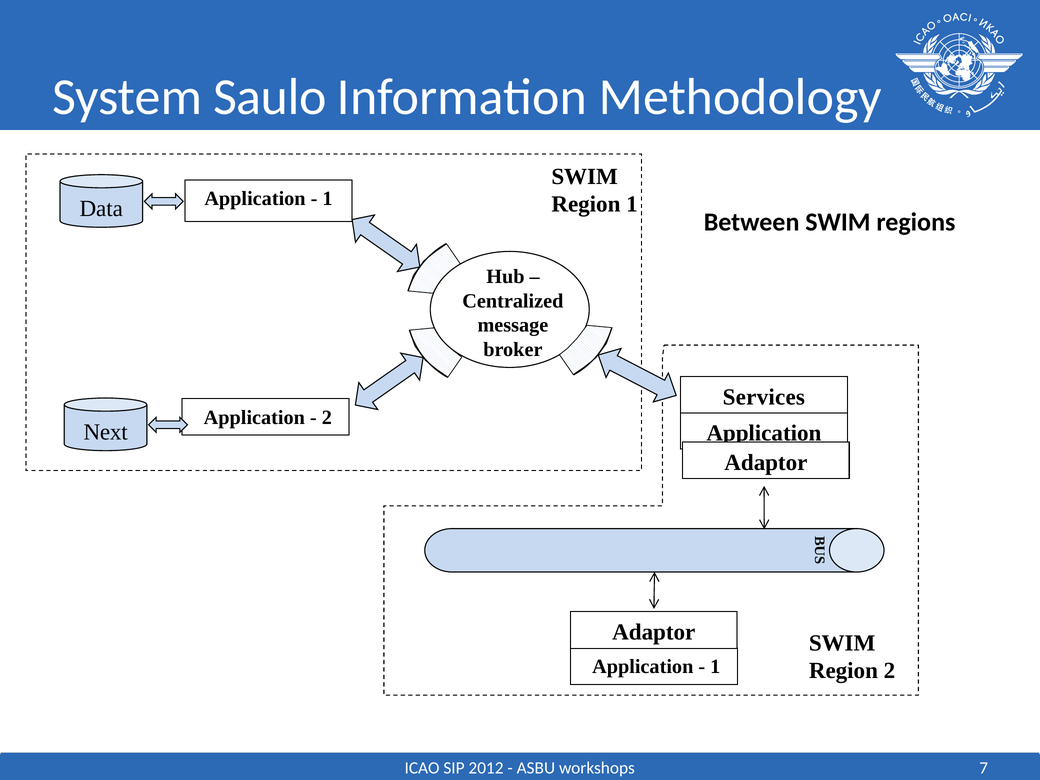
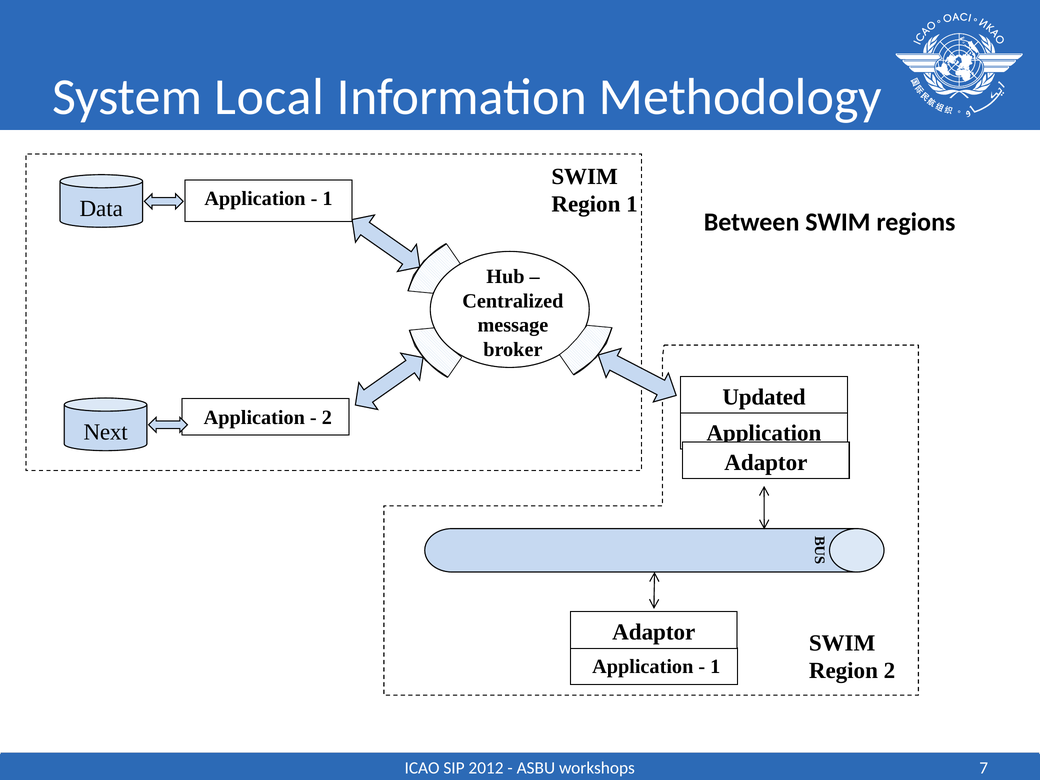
Saulo: Saulo -> Local (269, 97)
Services: Services -> Updated (764, 397)
